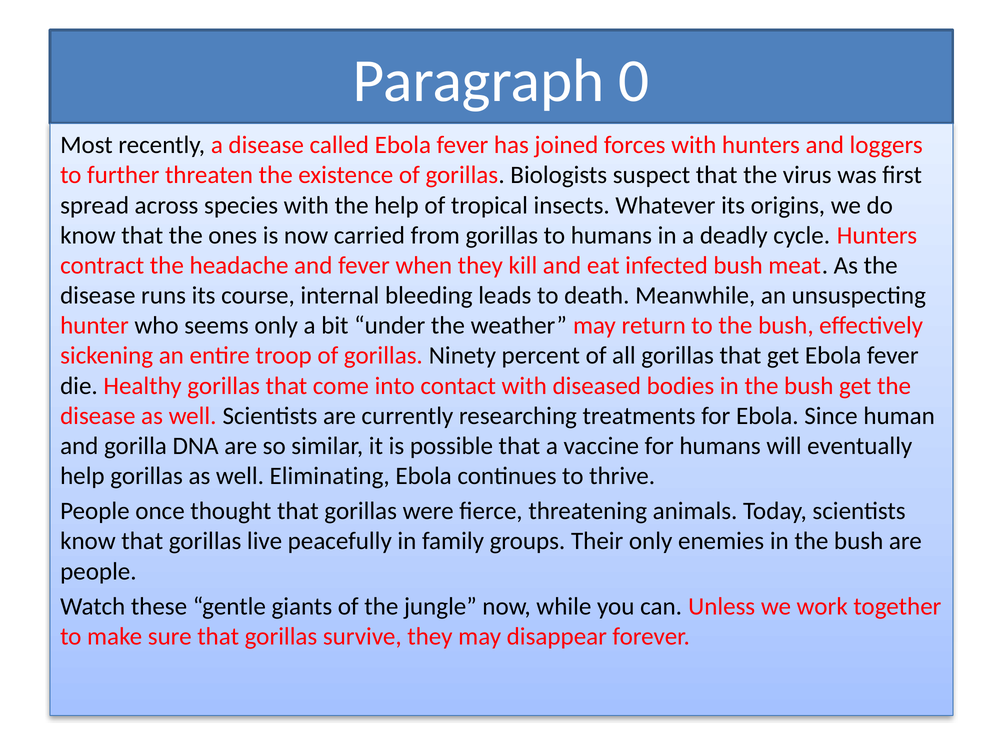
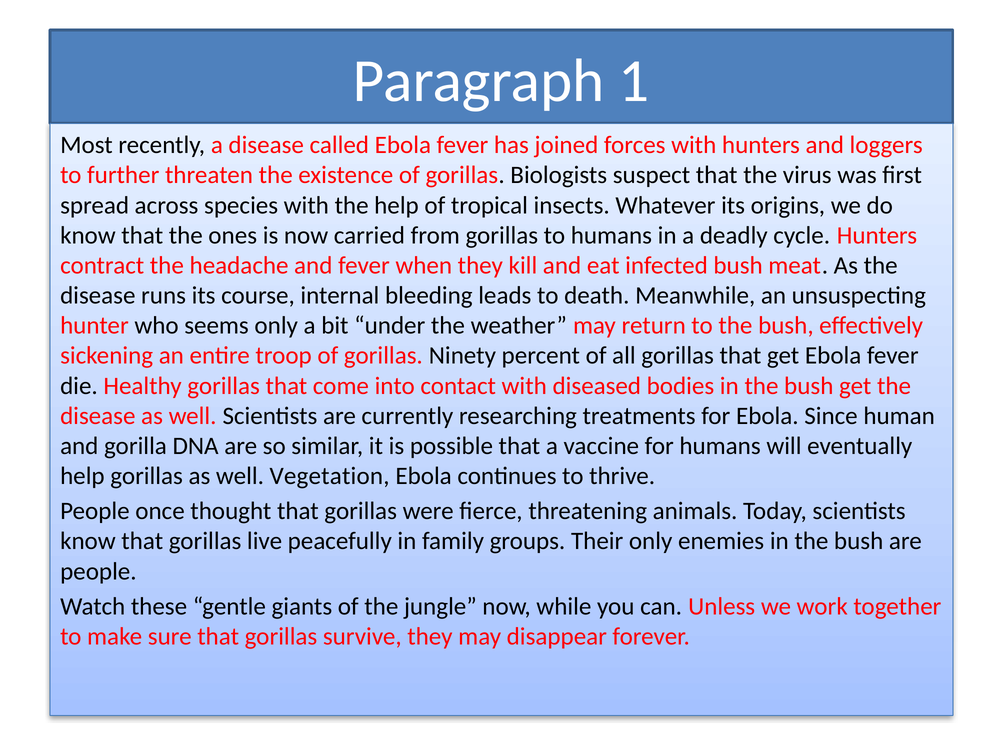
0: 0 -> 1 (634, 81)
Eliminating: Eliminating -> Vegetation (330, 476)
